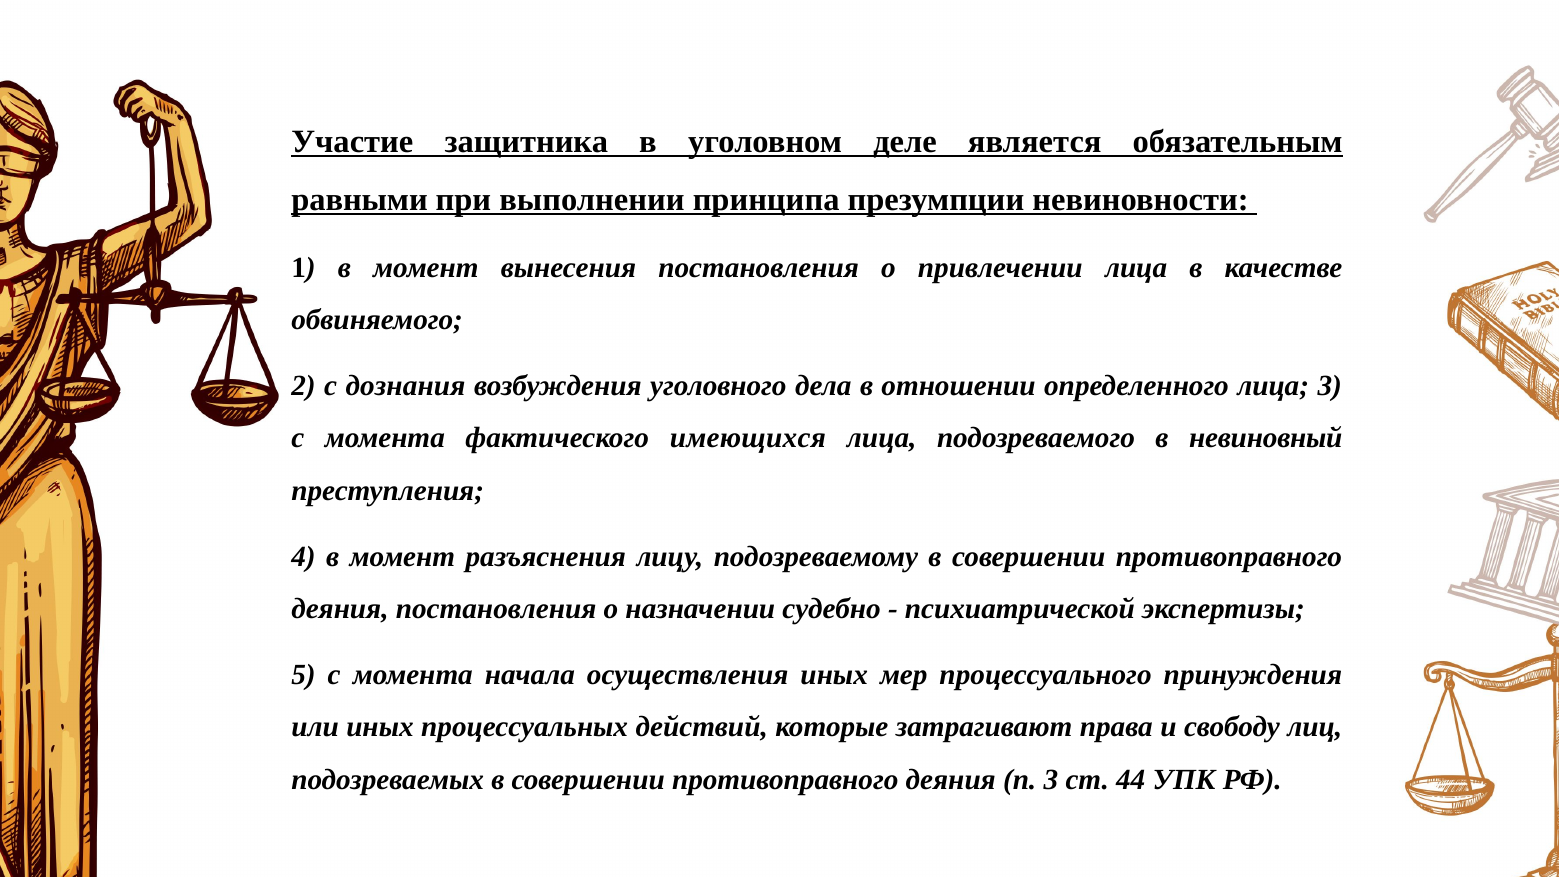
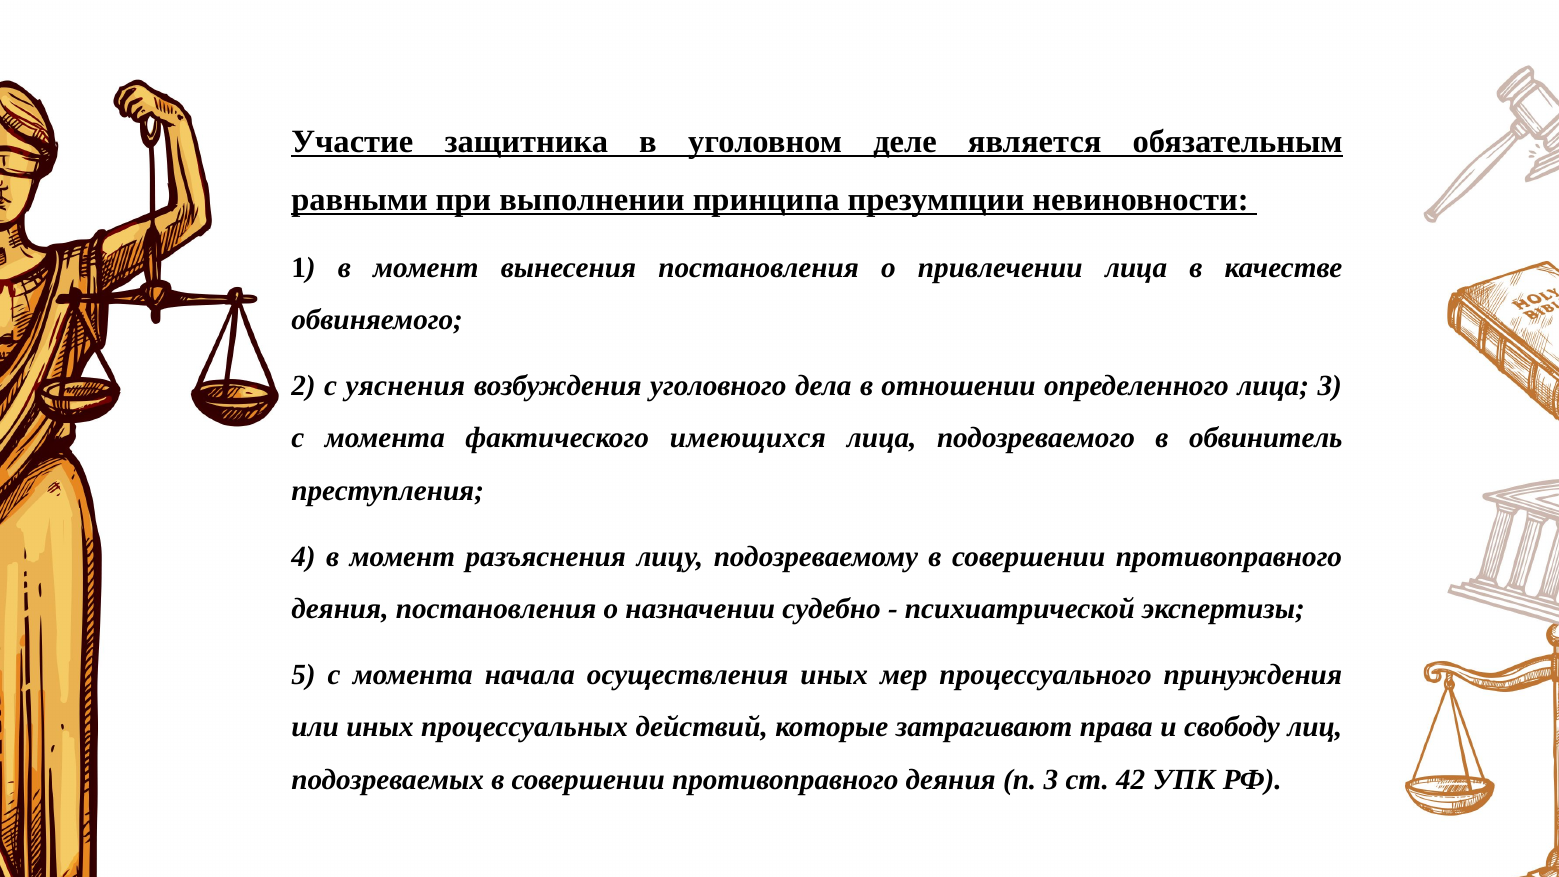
дознания: дознания -> уяснения (405, 386)
невиновный: невиновный -> обвинитель (1266, 438)
44: 44 -> 42 (1131, 780)
